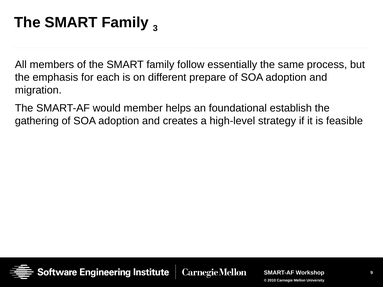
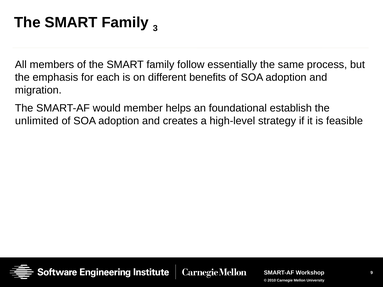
prepare: prepare -> benefits (208, 77)
gathering: gathering -> unlimited (37, 121)
